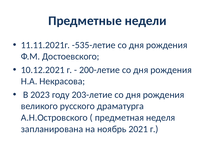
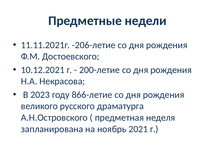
-535-летие: -535-летие -> -206-летие (94, 45)
203-летие: 203-летие -> 866-летие (92, 95)
